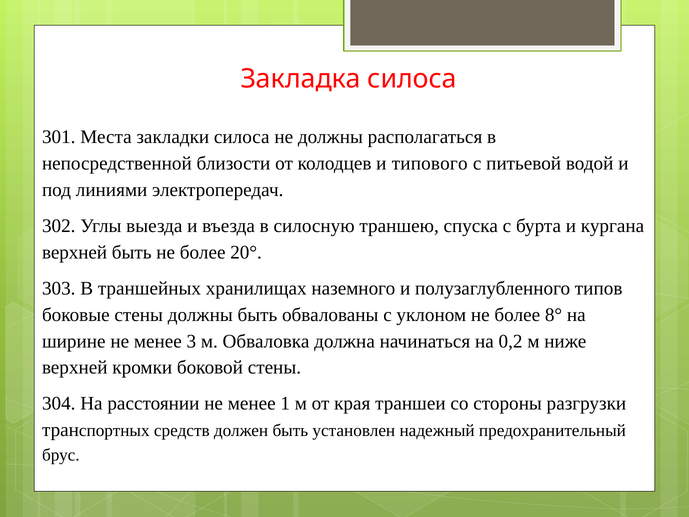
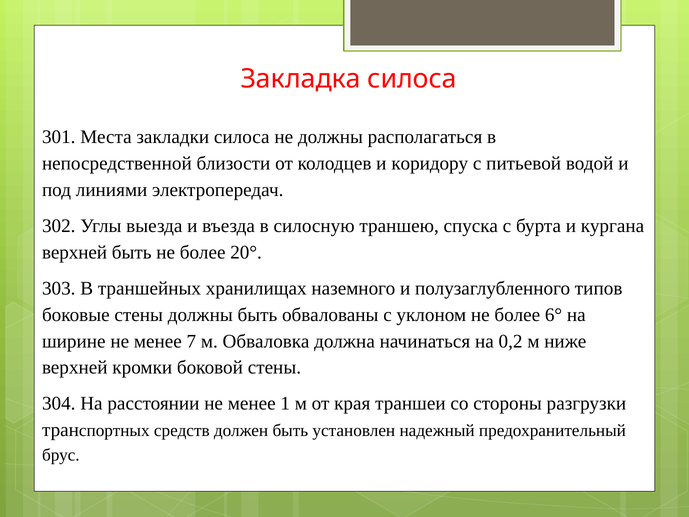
типового: типового -> коридору (430, 163)
8°: 8° -> 6° (554, 315)
3: 3 -> 7 (191, 341)
